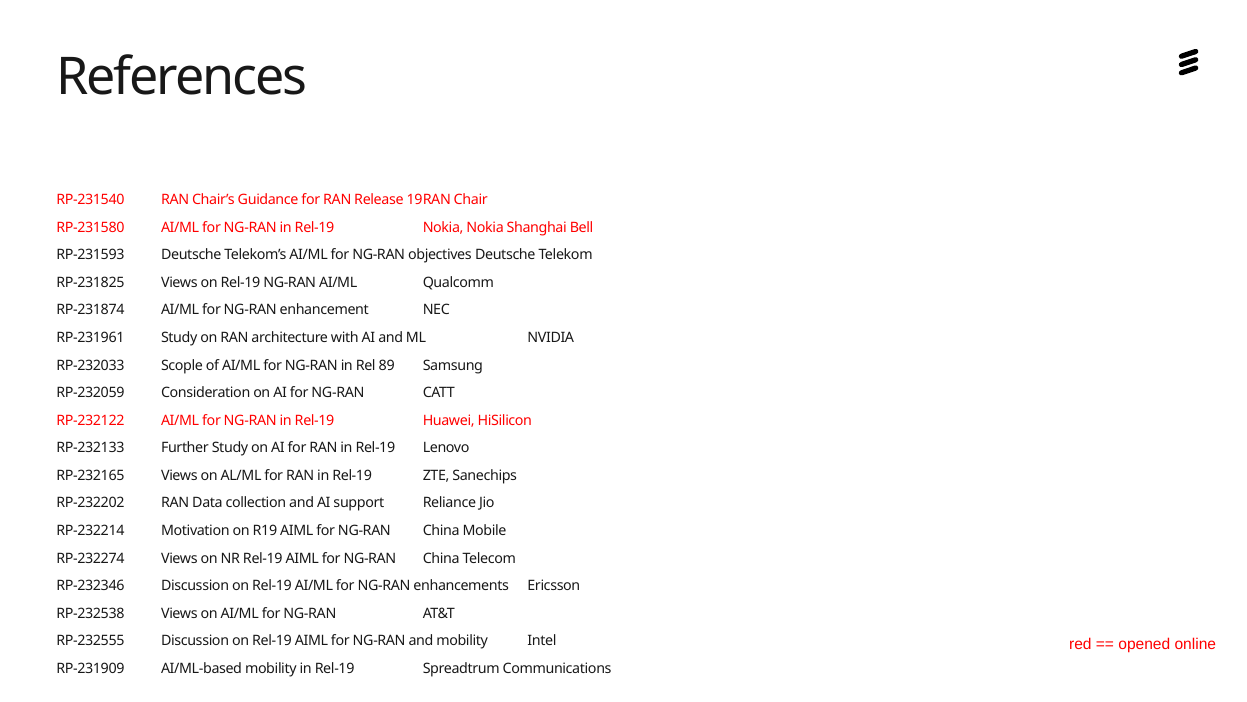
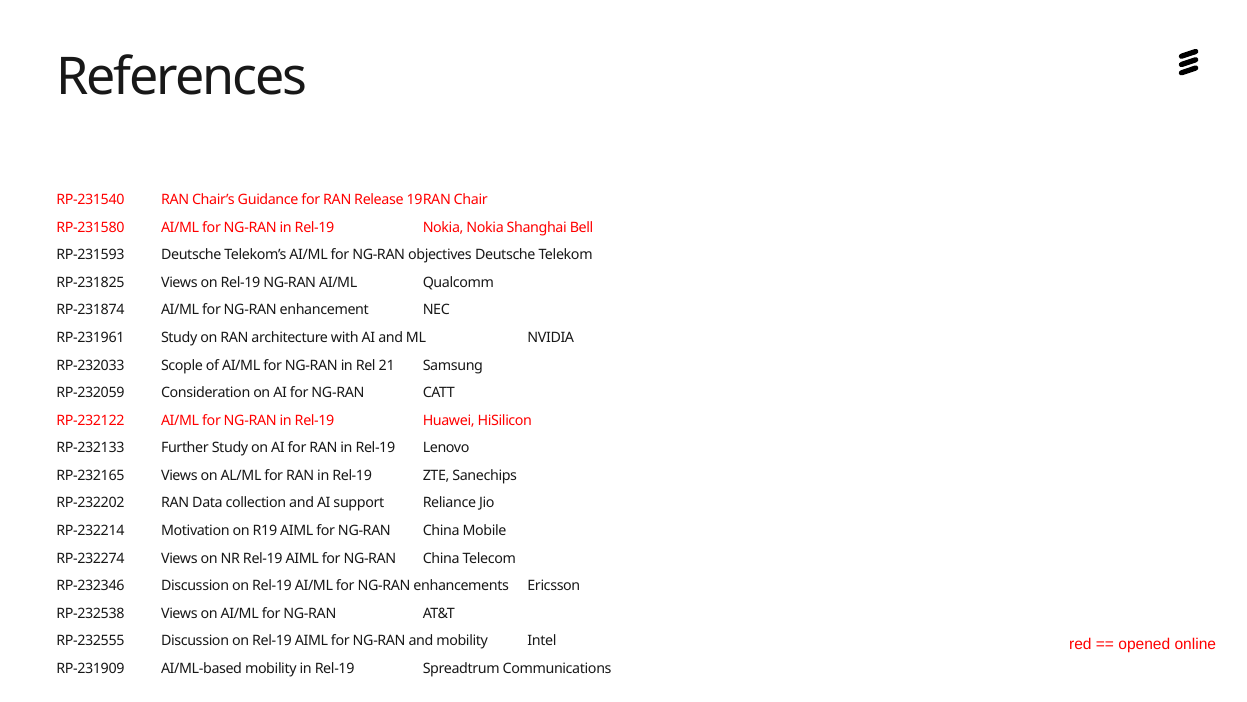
89: 89 -> 21 (387, 365)
